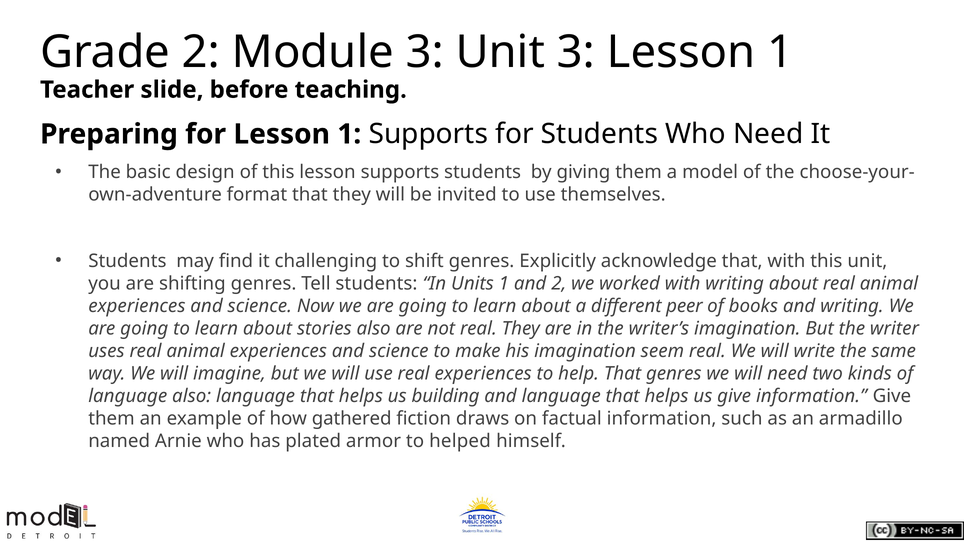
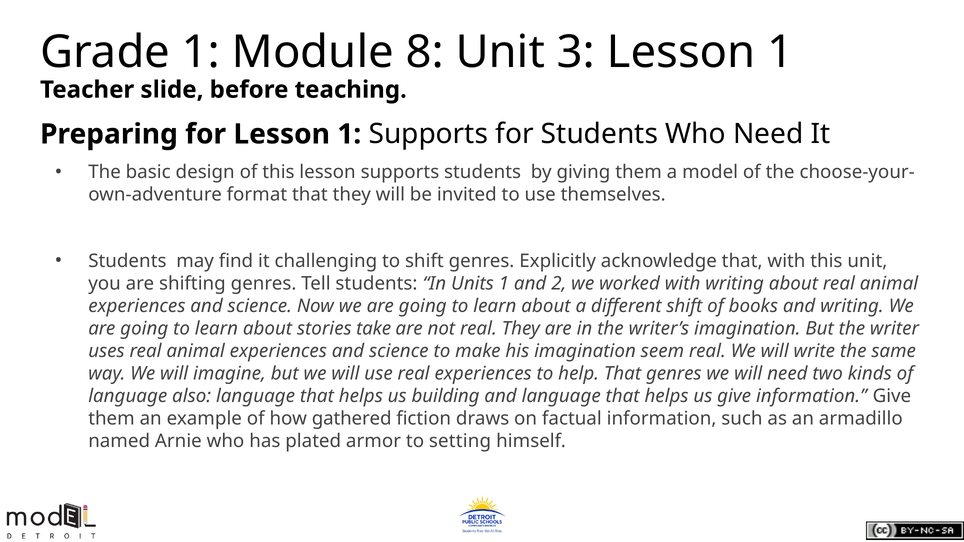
Grade 2: 2 -> 1 (201, 52)
Module 3: 3 -> 8 (425, 52)
different peer: peer -> shift (684, 306)
stories also: also -> take (374, 329)
helped: helped -> setting (460, 441)
